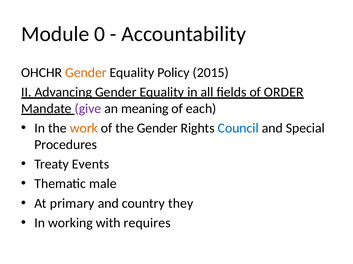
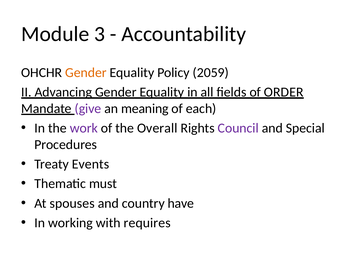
0: 0 -> 3 (100, 34)
2015: 2015 -> 2059 (211, 73)
work colour: orange -> purple (84, 128)
the Gender: Gender -> Overall (157, 128)
Council colour: blue -> purple (238, 128)
male: male -> must (103, 184)
primary: primary -> spouses (72, 204)
they: they -> have (181, 204)
